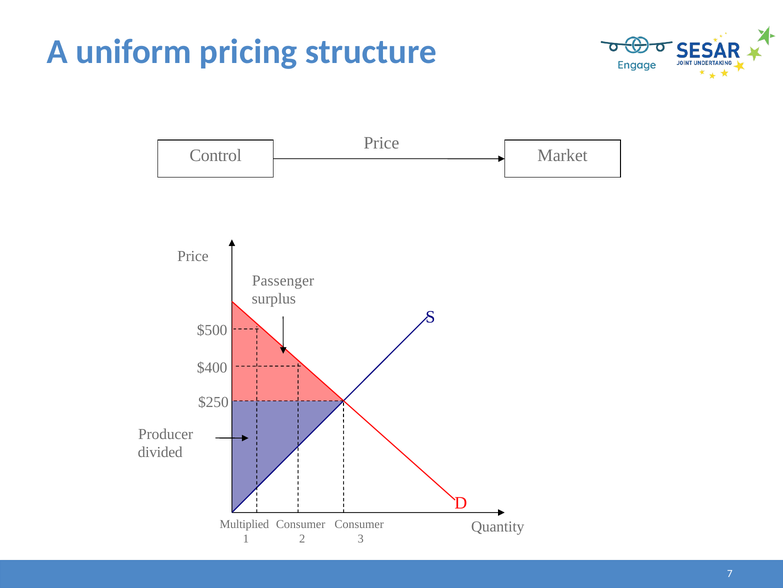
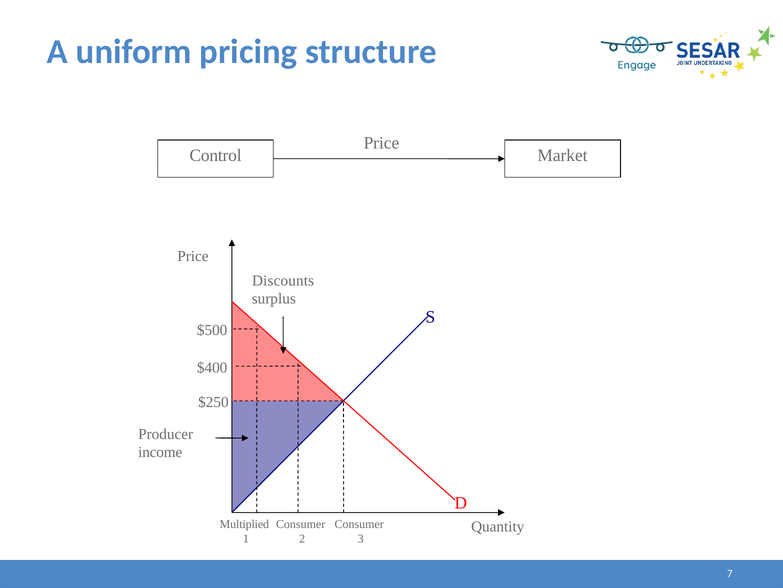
Passenger: Passenger -> Discounts (283, 280)
divided: divided -> income (160, 452)
